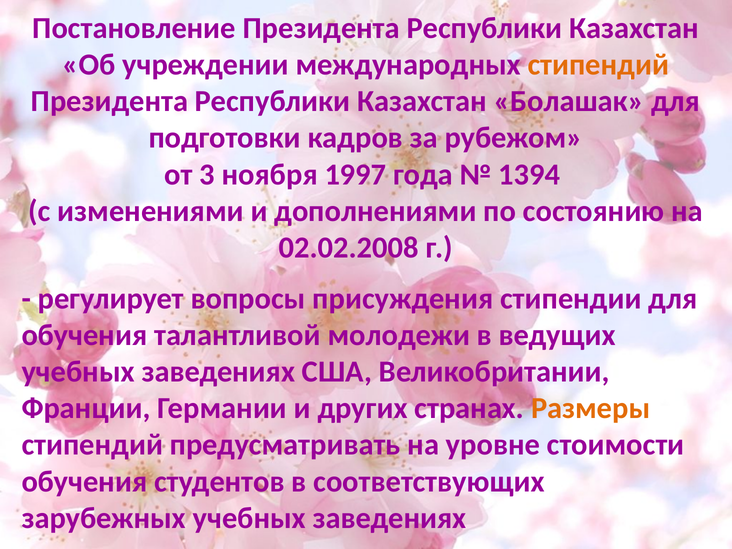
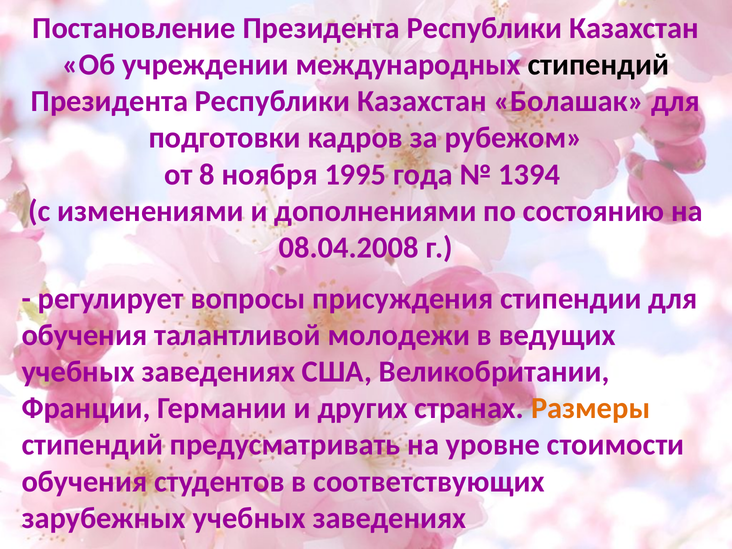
стипендий colour: orange -> black (598, 65)
3: 3 -> 8 (207, 174)
1997: 1997 -> 1995 (355, 174)
02.02.2008: 02.02.2008 -> 08.04.2008 (349, 248)
